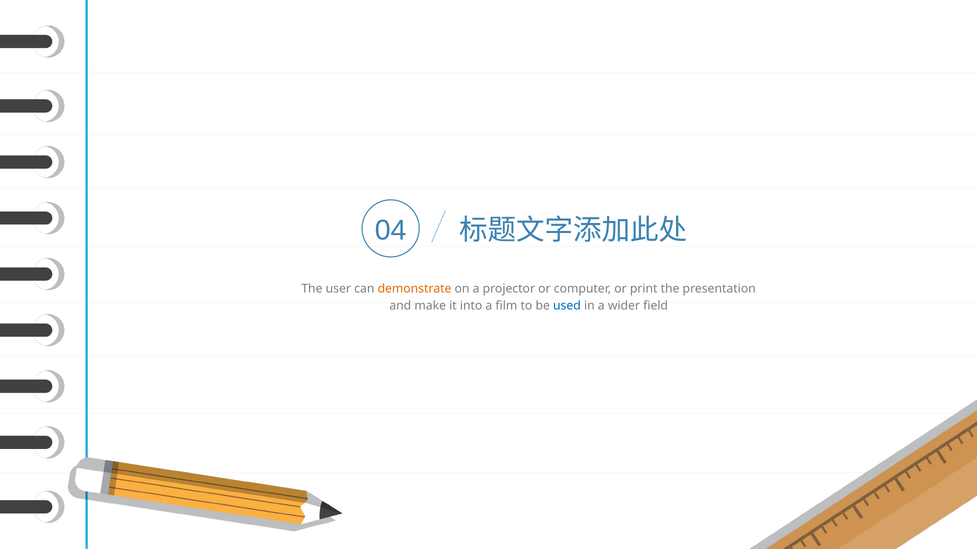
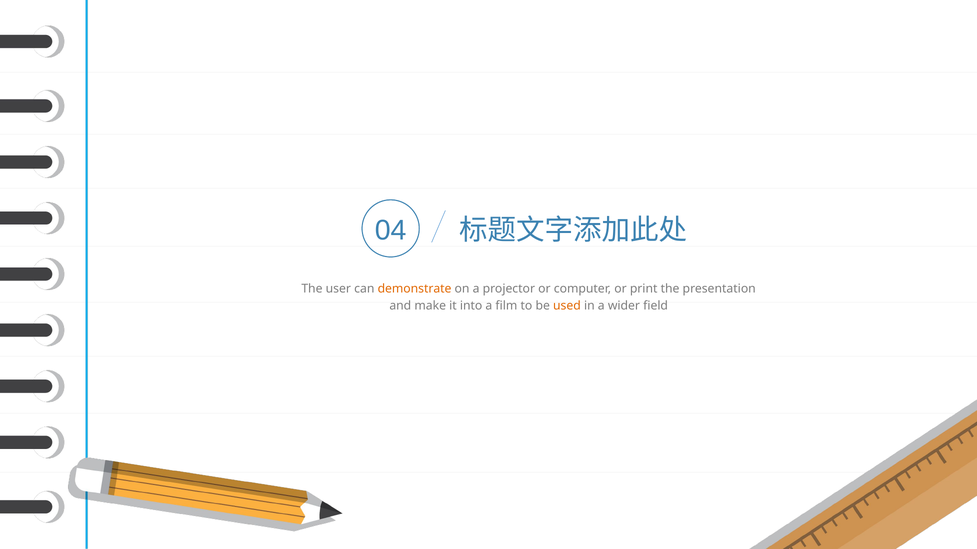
used colour: blue -> orange (567, 306)
